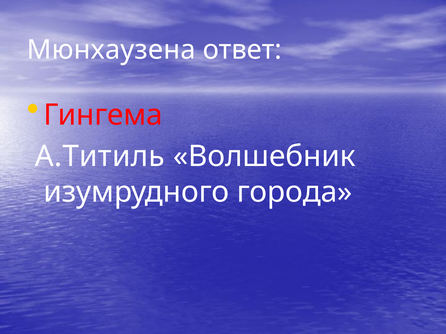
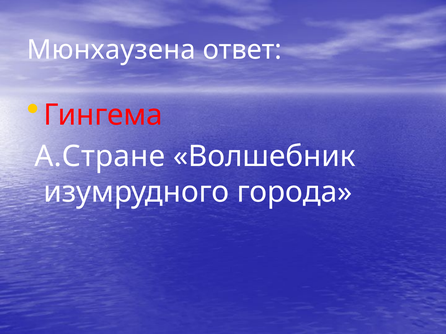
А.Титиль: А.Титиль -> А.Стране (100, 157)
